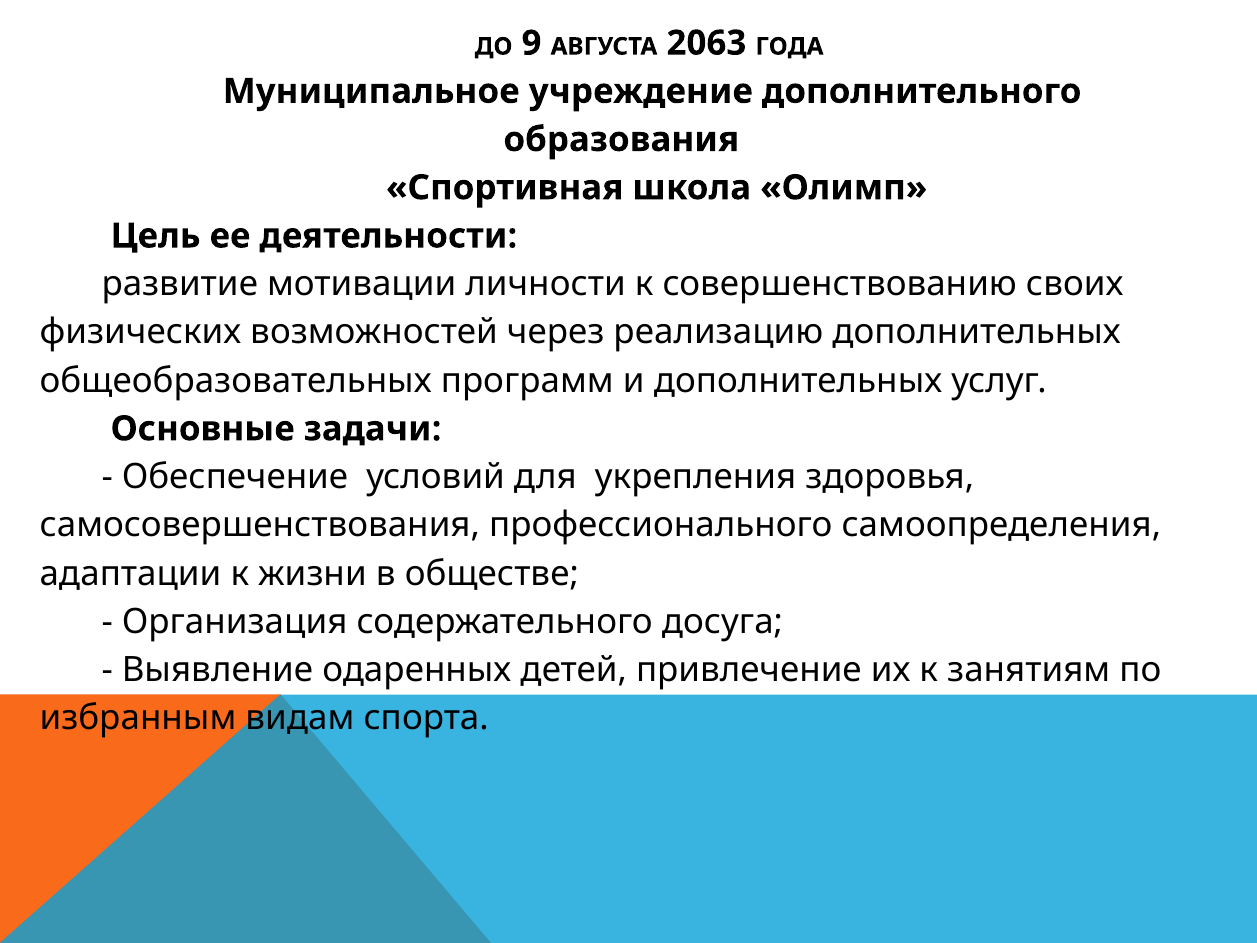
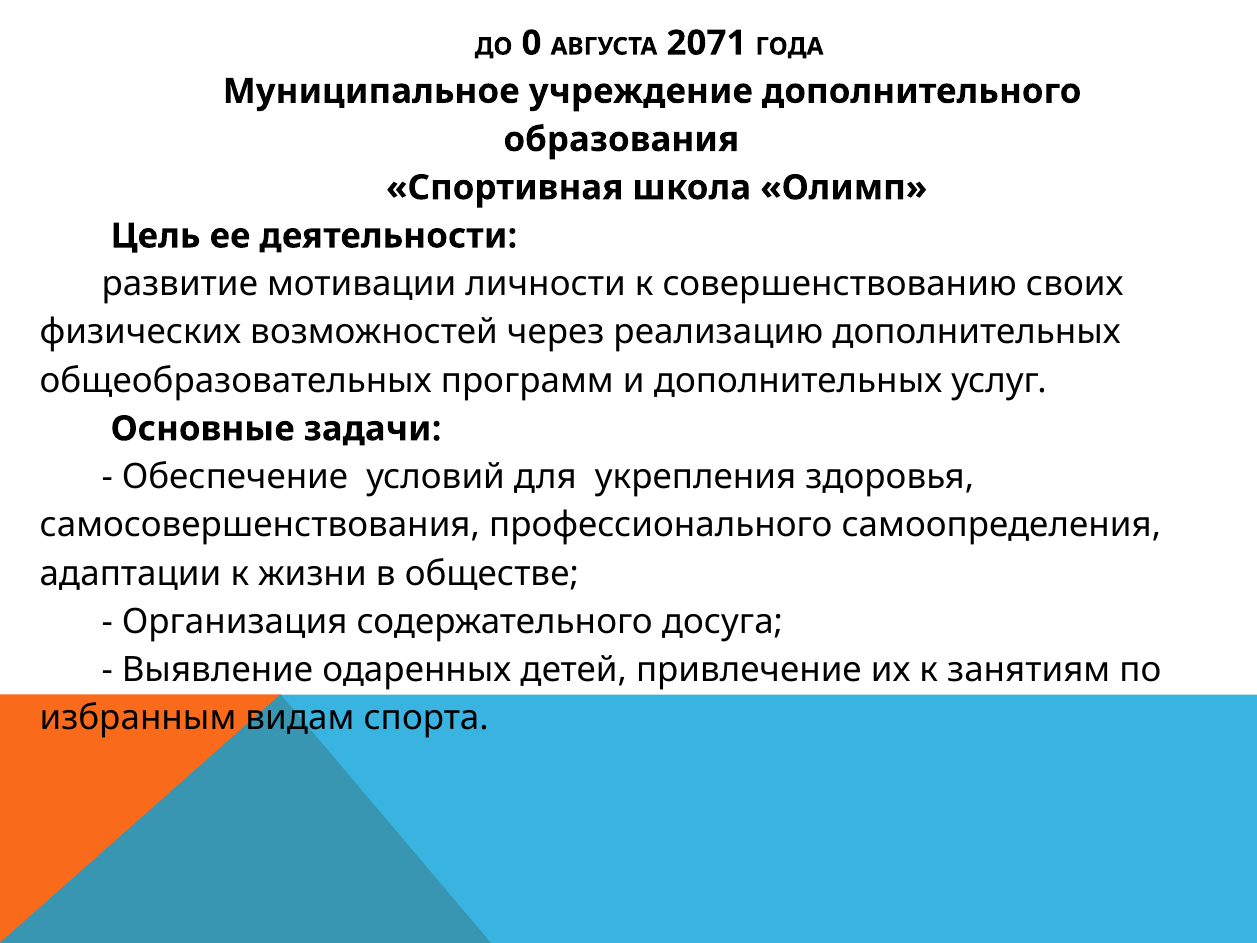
9: 9 -> 0 (532, 43)
2063: 2063 -> 2071 (706, 43)
